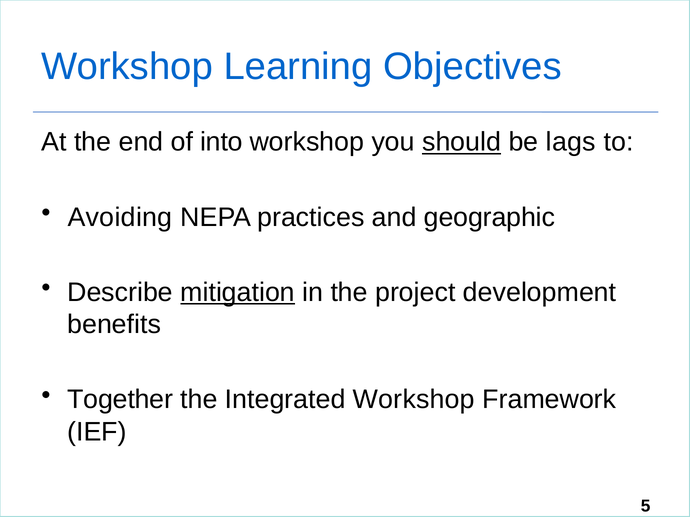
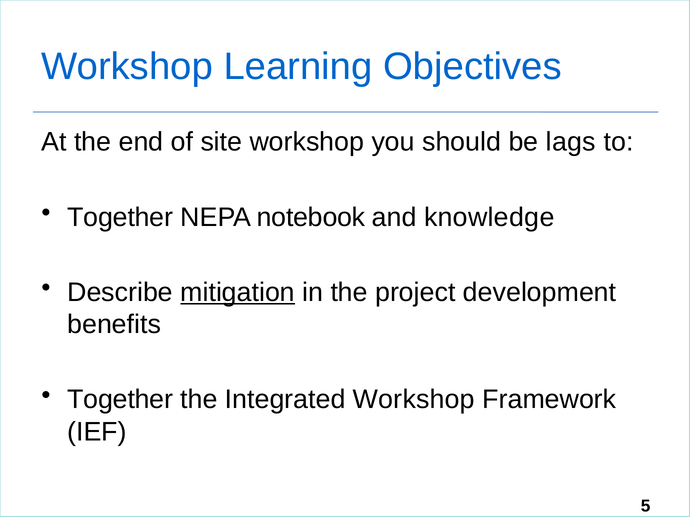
into: into -> site (221, 142)
should underline: present -> none (462, 142)
Avoiding: Avoiding -> Together (120, 217)
practices: practices -> notebook (311, 217)
geographic: geographic -> knowledge (489, 217)
